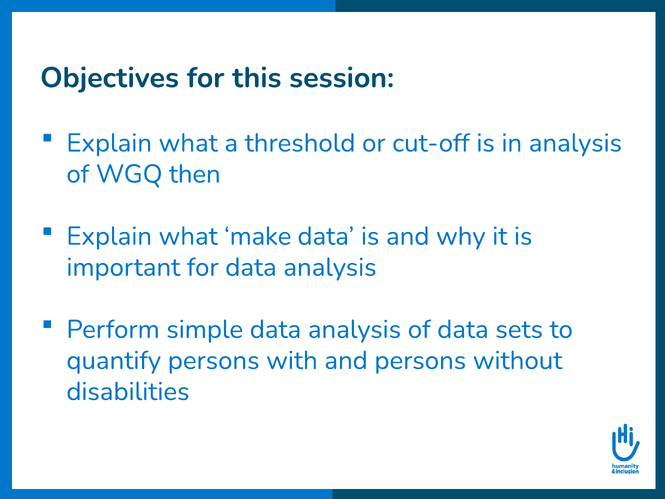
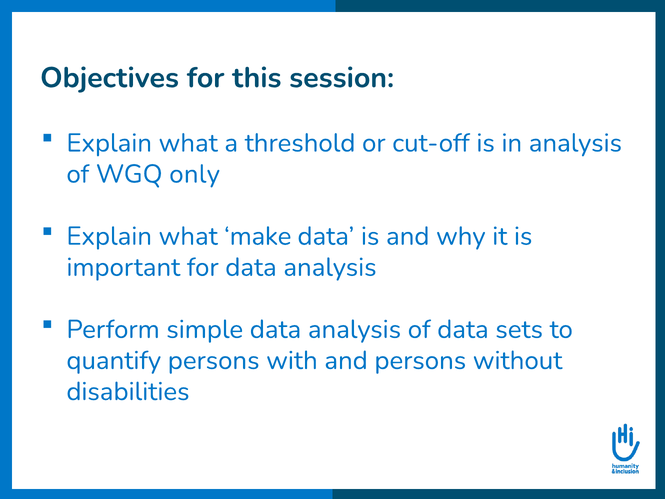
then: then -> only (195, 174)
